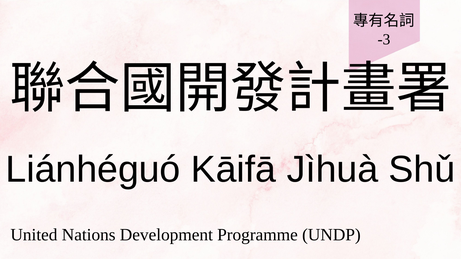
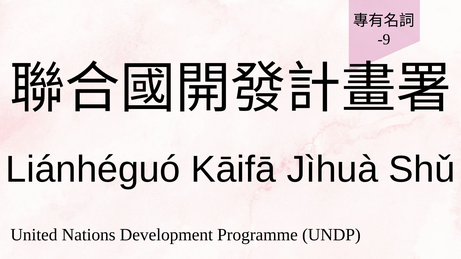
-3: -3 -> -9 (384, 39)
